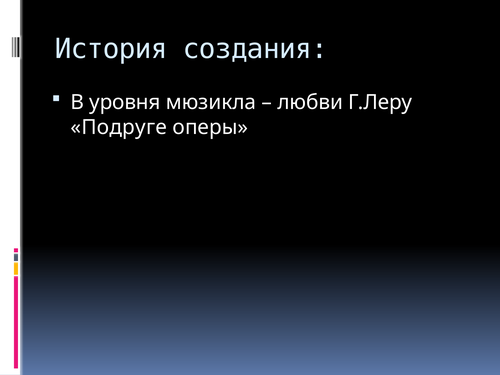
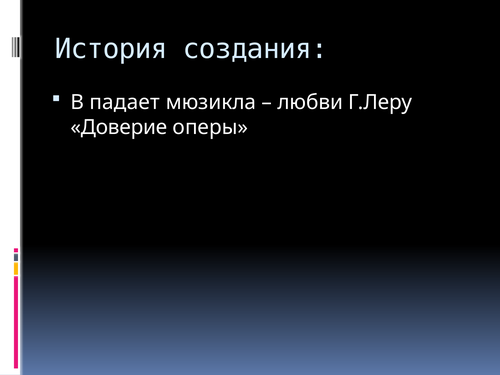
уровня: уровня -> падает (125, 102)
Подруге: Подруге -> Доверие (119, 127)
